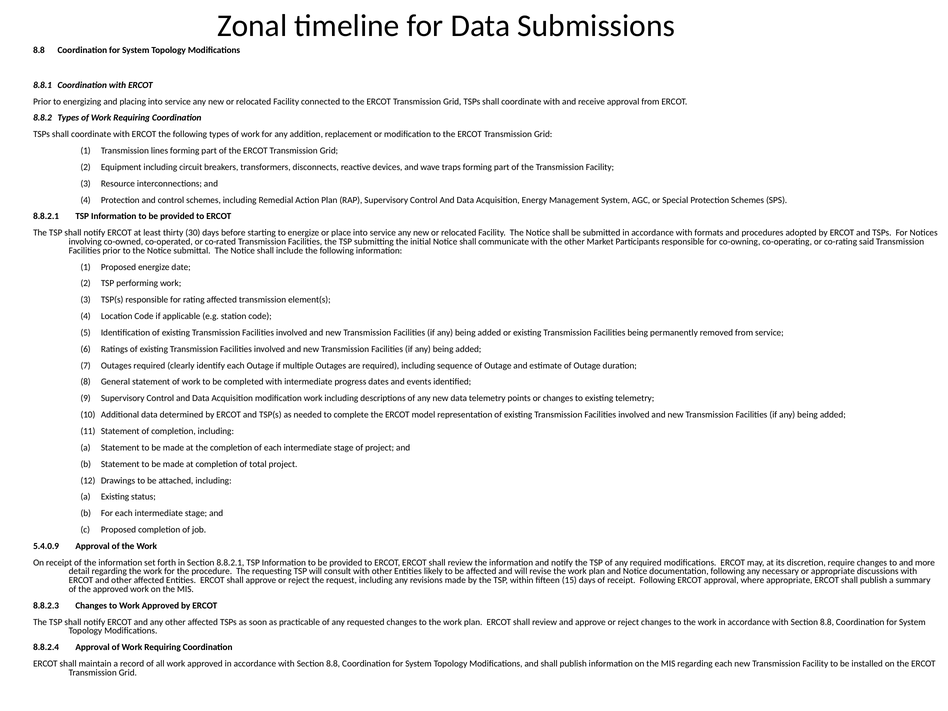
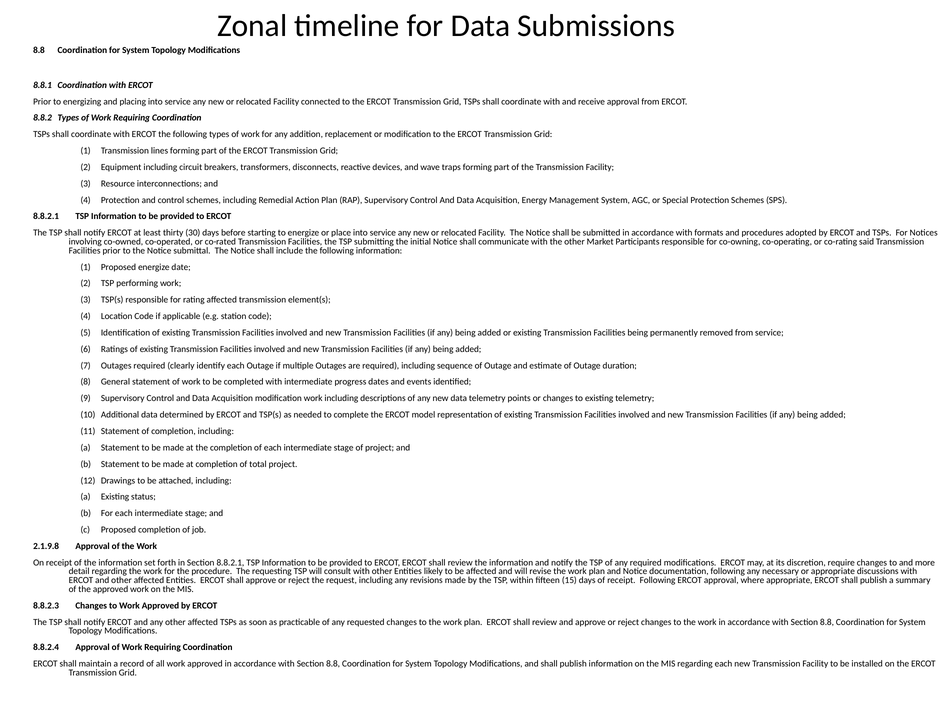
5.4.0.9: 5.4.0.9 -> 2.1.9.8 (46, 546)
